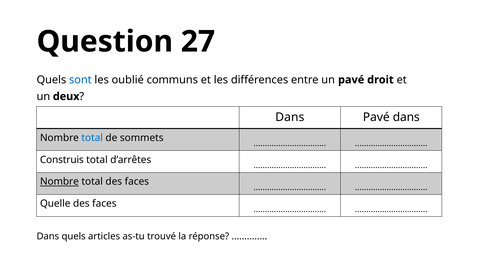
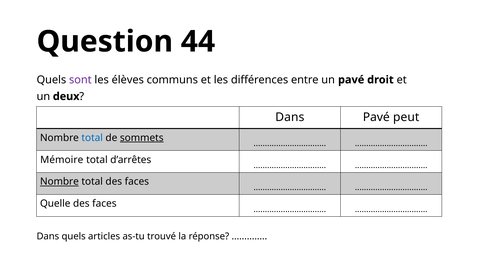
27: 27 -> 44 (198, 42)
sont colour: blue -> purple (80, 80)
oublié: oublié -> élèves (128, 80)
Pavé dans: dans -> peut (406, 117)
sommets underline: none -> present (142, 138)
Construis: Construis -> Mémoire (62, 160)
